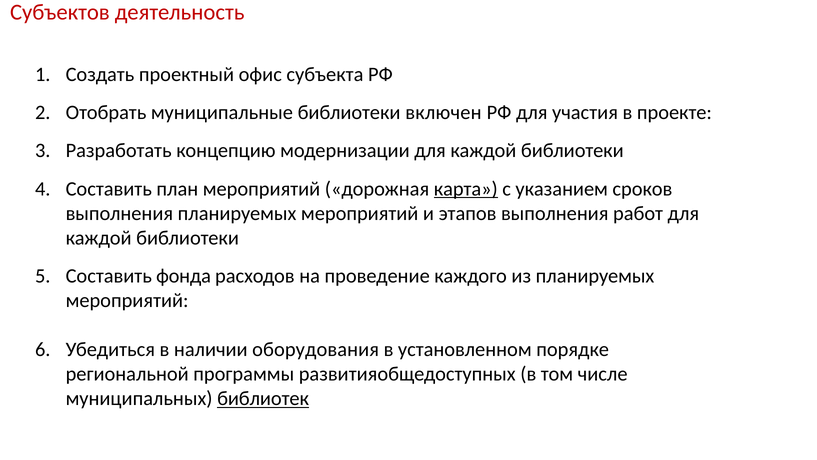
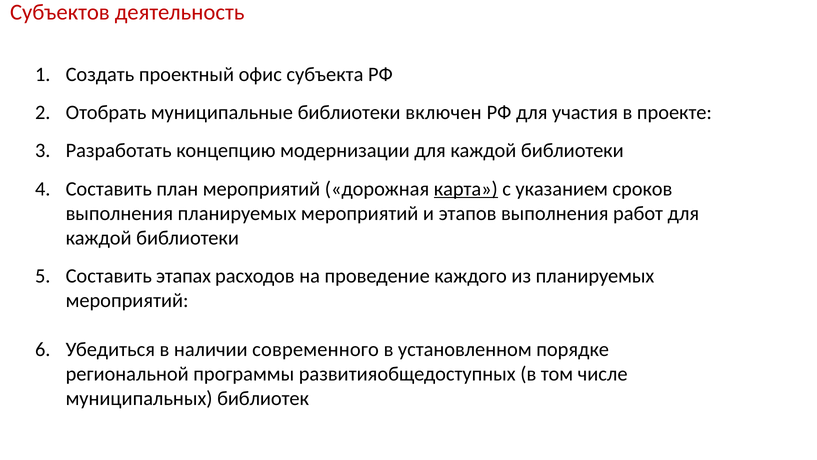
фонда: фонда -> этапах (184, 276)
оборудования: оборудования -> современного (316, 349)
библиотек underline: present -> none (263, 398)
